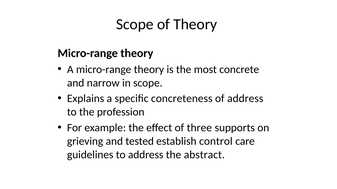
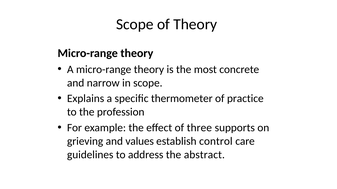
concreteness: concreteness -> thermometer (182, 99)
of address: address -> practice (245, 99)
tested: tested -> values (140, 142)
